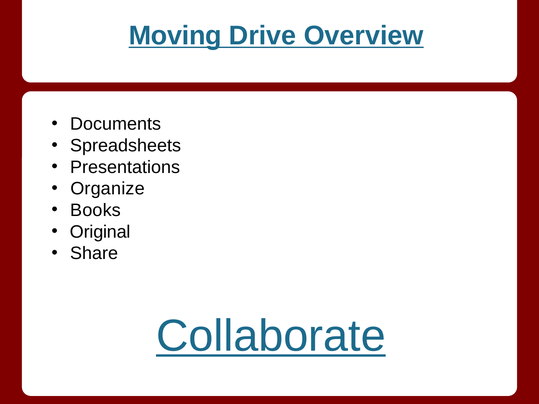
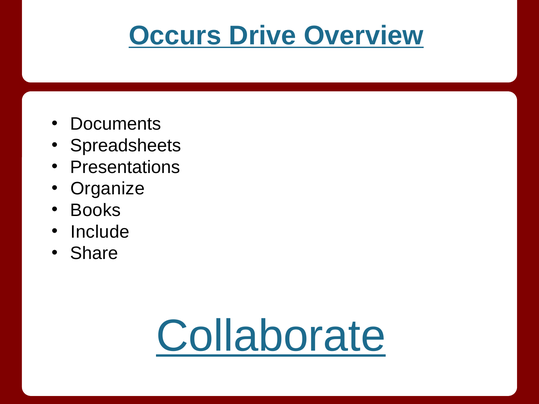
Moving: Moving -> Occurs (175, 36)
Original: Original -> Include (100, 232)
